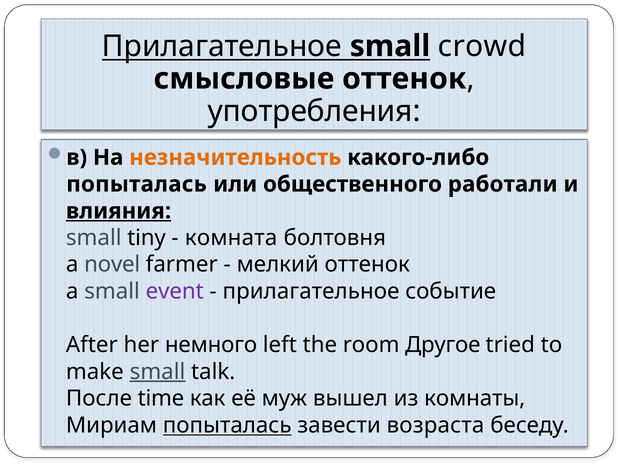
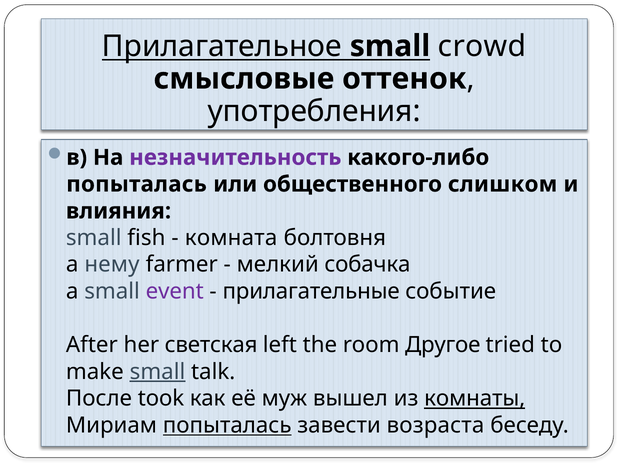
незначительность colour: orange -> purple (235, 157)
работали: работали -> слишком (503, 184)
влияния underline: present -> none (119, 211)
tiny: tiny -> fish (146, 238)
novel: novel -> нему (112, 264)
мелкий оттенок: оттенок -> собачка (367, 264)
прилагательное: прилагательное -> прилагательные (311, 291)
немного: немного -> светская (211, 345)
time: time -> took (161, 398)
комнаты underline: none -> present (475, 398)
